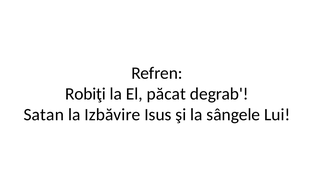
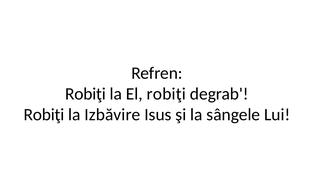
El păcat: păcat -> robiţi (166, 94)
Satan: Satan -> Robiţi (44, 115)
